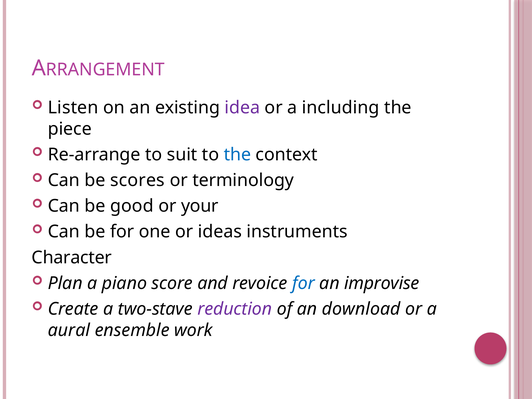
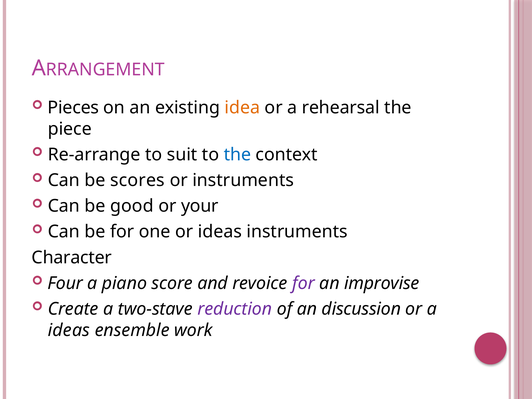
Listen: Listen -> Pieces (73, 108)
idea colour: purple -> orange (242, 108)
including: including -> rehearsal (341, 108)
or terminology: terminology -> instruments (243, 180)
Plan: Plan -> Four (65, 283)
for colour: blue -> purple (303, 283)
download: download -> discussion (361, 309)
aural: aural -> ideas (69, 330)
